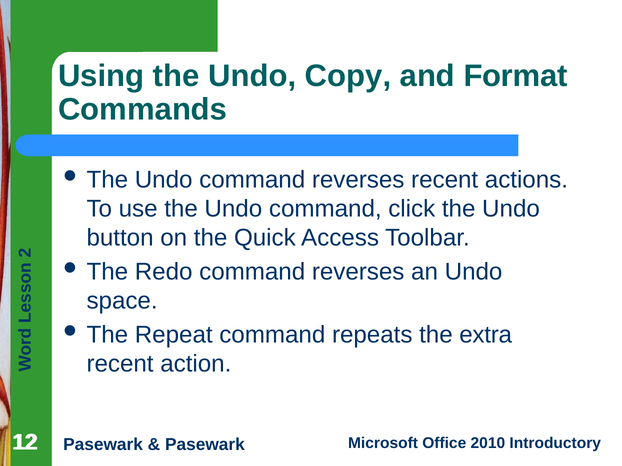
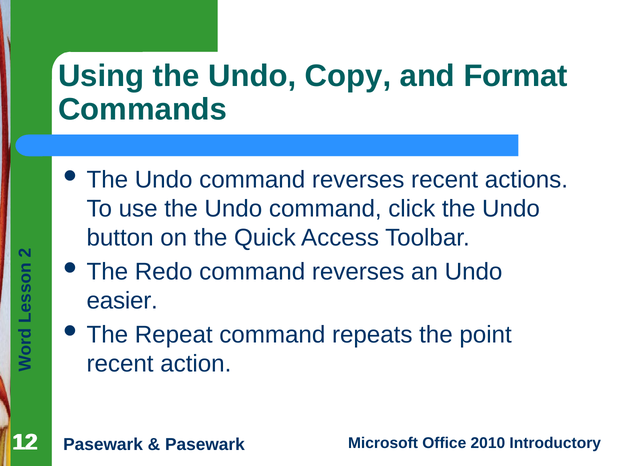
space: space -> easier (122, 301)
extra: extra -> point (486, 335)
